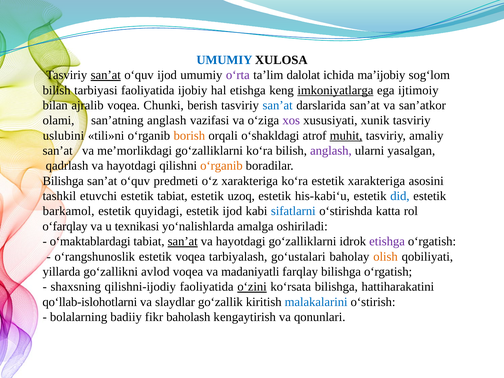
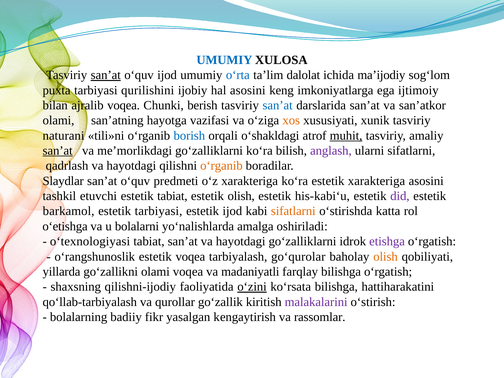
o‘rta colour: purple -> blue (238, 75)
ma’ijobiy: ma’ijobiy -> ma’ijodiy (381, 75)
bilish: bilish -> puxta (57, 90)
tarbiyasi faoliyatida: faoliyatida -> qurilishini (148, 90)
hal etishga: etishga -> asosini (248, 90)
imkoniyatlarga underline: present -> none (335, 90)
san’atning anglash: anglash -> hayotga (167, 120)
xos colour: purple -> orange (291, 120)
uslubini: uslubini -> naturani (64, 136)
borish colour: orange -> blue (189, 136)
san’at underline: none -> present (58, 151)
ularni yasalgan: yasalgan -> sifatlarni (411, 151)
Bilishga: Bilishga -> Slaydlar (63, 181)
estеtik uzoq: uzoq -> olish (241, 196)
did colour: blue -> purple (400, 196)
estеtik quyidagi: quyidagi -> tarbiyasi (159, 211)
sifatlarni colour: blue -> orange (293, 211)
o‘farqlay: o‘farqlay -> o‘etishga (65, 226)
texnikasi: texnikasi -> bolalarni (137, 226)
o‘maktablardagi: o‘maktablardagi -> o‘texnologiyasi (90, 241)
san’at underline: present -> none (183, 241)
go‘ustalari: go‘ustalari -> go‘qurolar (298, 257)
go‘zallikni avlod: avlod -> olami (155, 272)
qo‘llab-islohotlarni: qo‘llab-islohotlarni -> qo‘llab-tarbiyalash (90, 302)
slaydlar: slaydlar -> qurollar (175, 302)
malakalarini colour: blue -> purple (316, 302)
baholash: baholash -> yasalgan (188, 317)
qonunlari: qonunlari -> rassomlar (320, 317)
